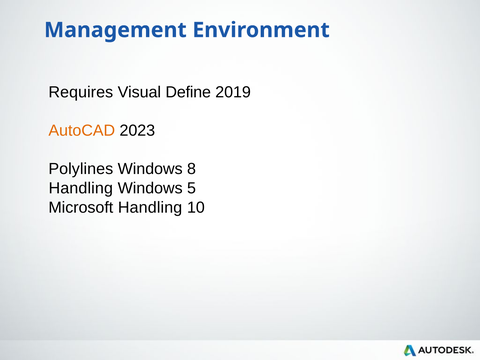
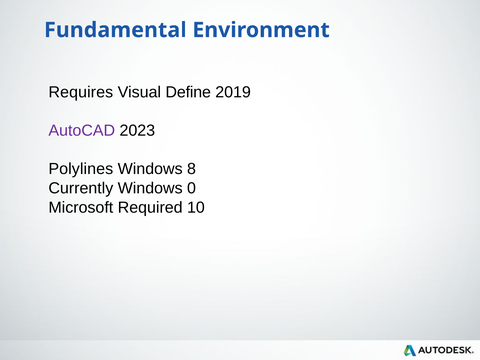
Management: Management -> Fundamental (115, 30)
AutoCAD colour: orange -> purple (82, 131)
Handling: Handling -> Currently (81, 188)
5: 5 -> 0 (191, 188)
Microsoft Handling: Handling -> Required (150, 207)
